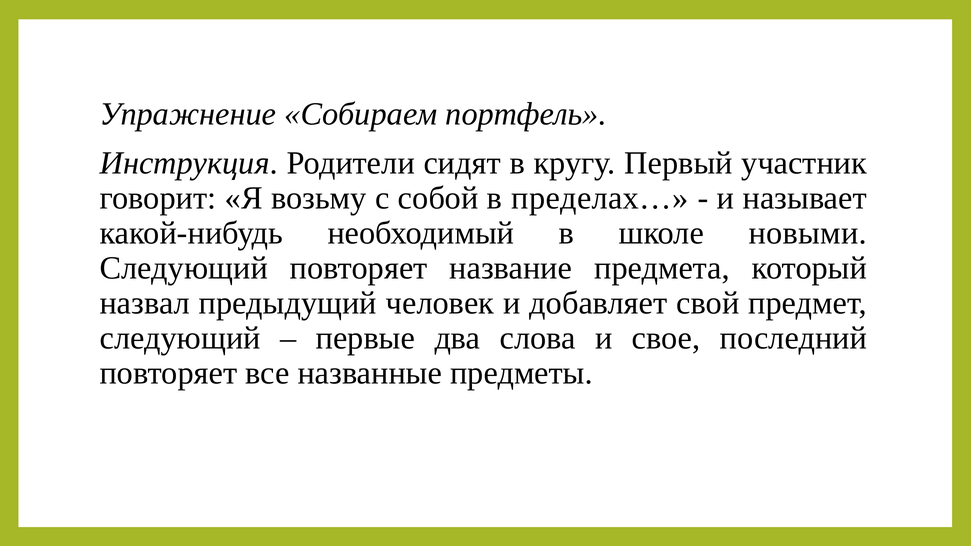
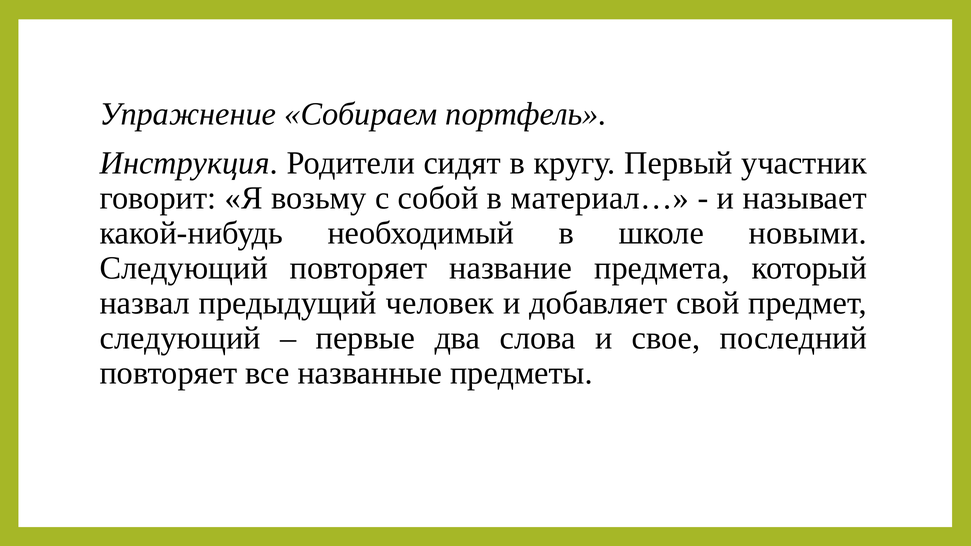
пределах…: пределах… -> материал… (600, 198)
